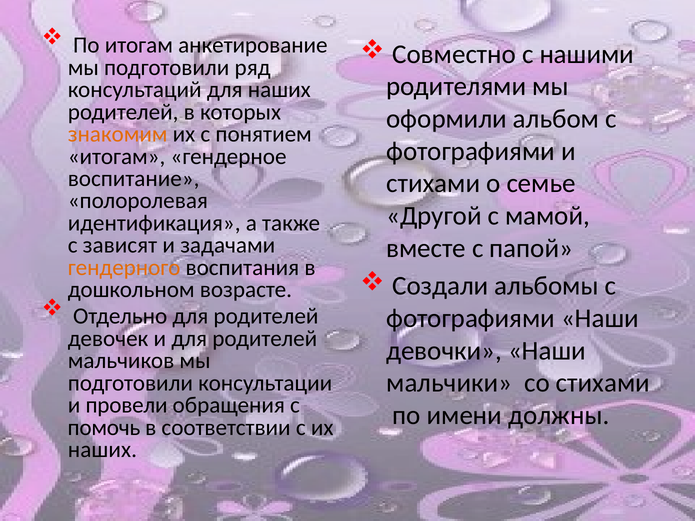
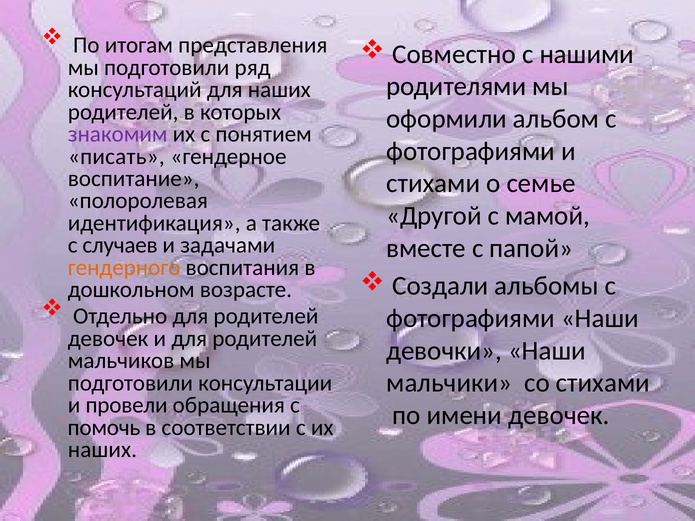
анкетирование: анкетирование -> представления (253, 45)
знакомим colour: orange -> purple (118, 134)
итогам: итогам -> писать (116, 156)
зависят: зависят -> случаев (120, 245)
имени должны: должны -> девочек (559, 416)
